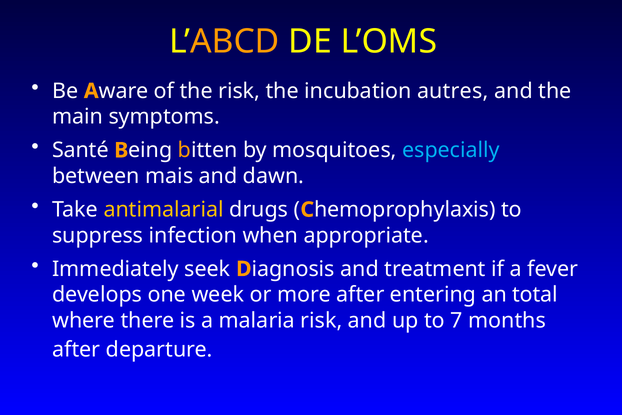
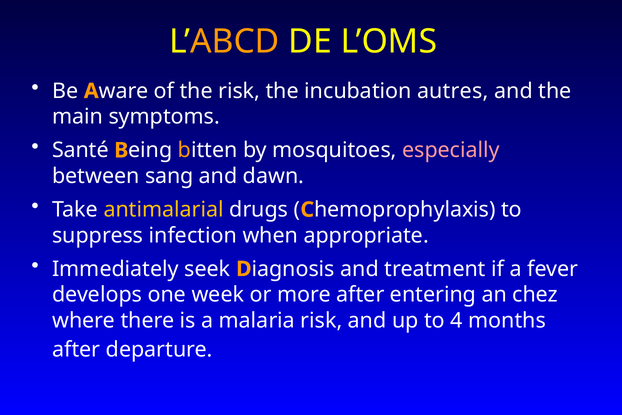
especially colour: light blue -> pink (451, 150)
mais: mais -> sang (169, 176)
total: total -> chez (535, 295)
7: 7 -> 4 (457, 320)
